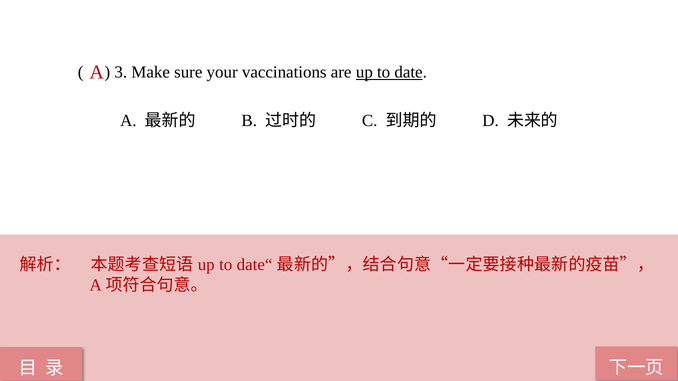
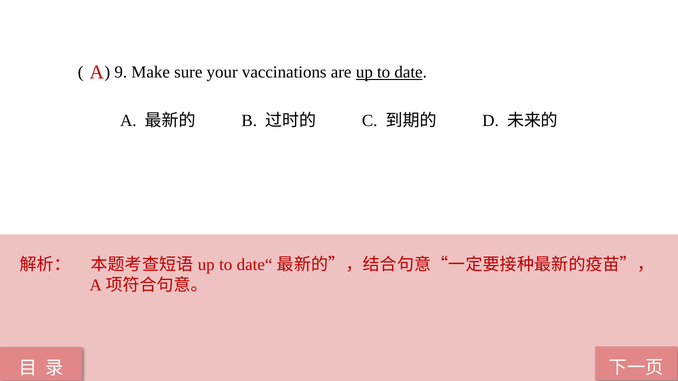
3: 3 -> 9 (121, 72)
